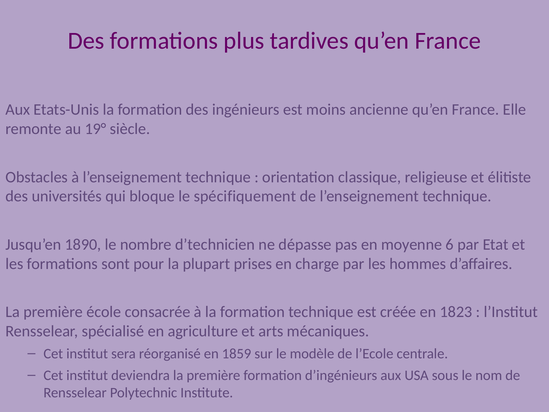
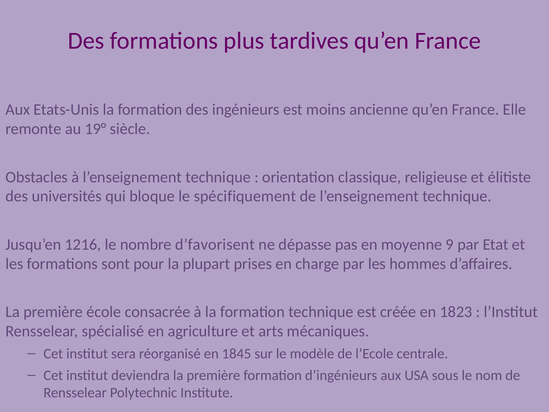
1890: 1890 -> 1216 (83, 244)
d’technicien: d’technicien -> d’favorisent (215, 244)
6: 6 -> 9 (450, 244)
1859: 1859 -> 1845 (237, 353)
